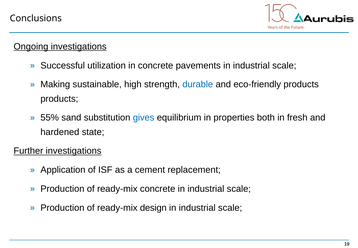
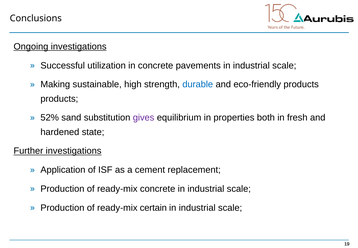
55%: 55% -> 52% (50, 118)
gives colour: blue -> purple (144, 118)
design: design -> certain (153, 208)
